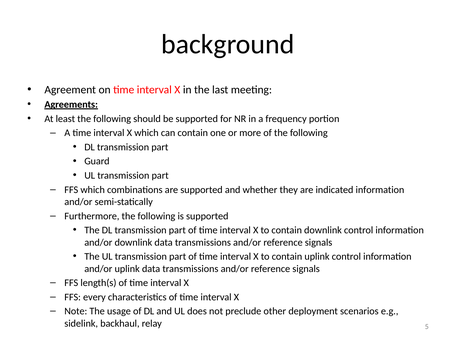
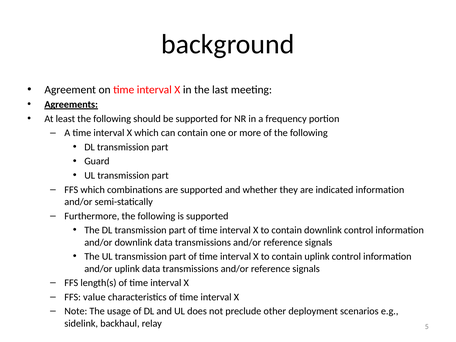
every: every -> value (94, 297)
